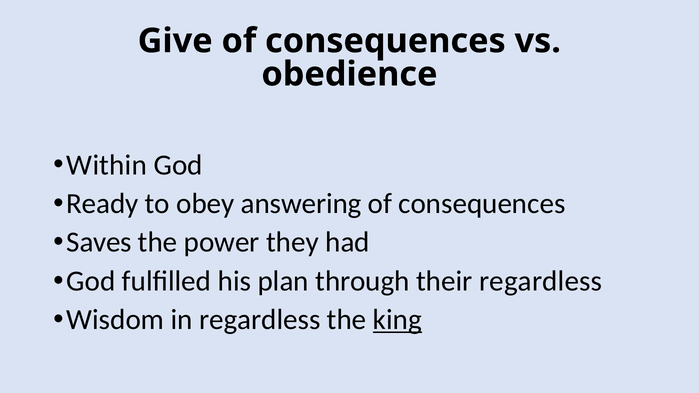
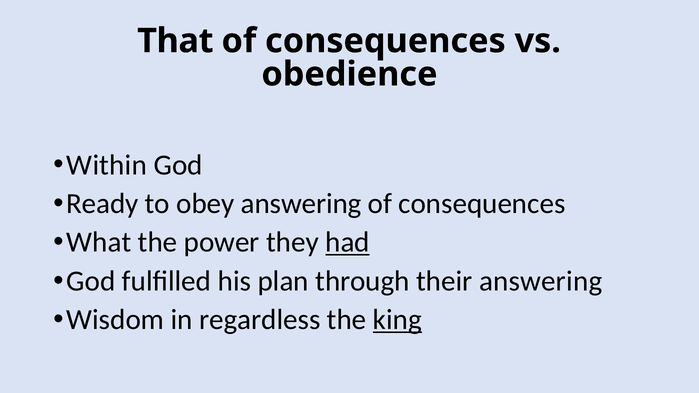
Give: Give -> That (175, 41)
Saves: Saves -> What (99, 242)
had underline: none -> present (348, 242)
their regardless: regardless -> answering (541, 281)
